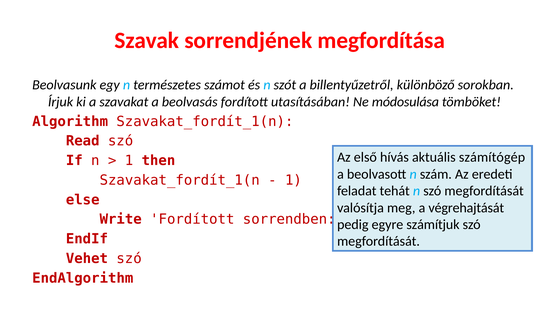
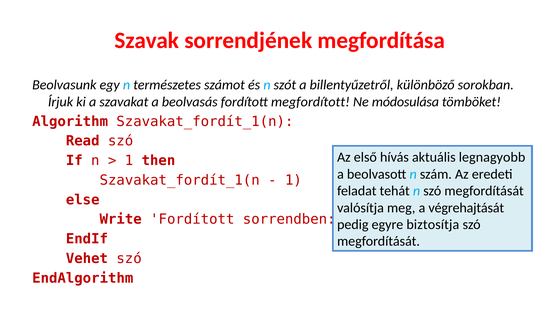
utasításában: utasításában -> megfordított (310, 102)
számítógép: számítógép -> legnagyobb (492, 157)
számítjuk: számítjuk -> biztosítja (433, 225)
